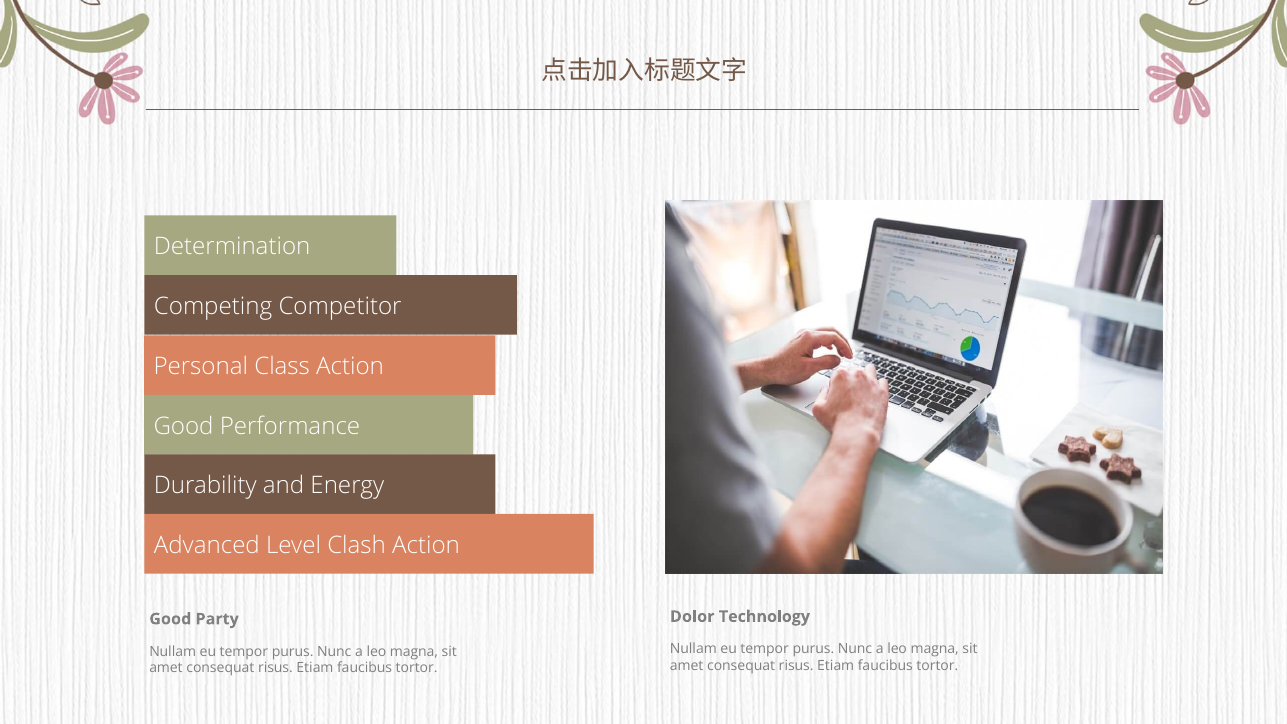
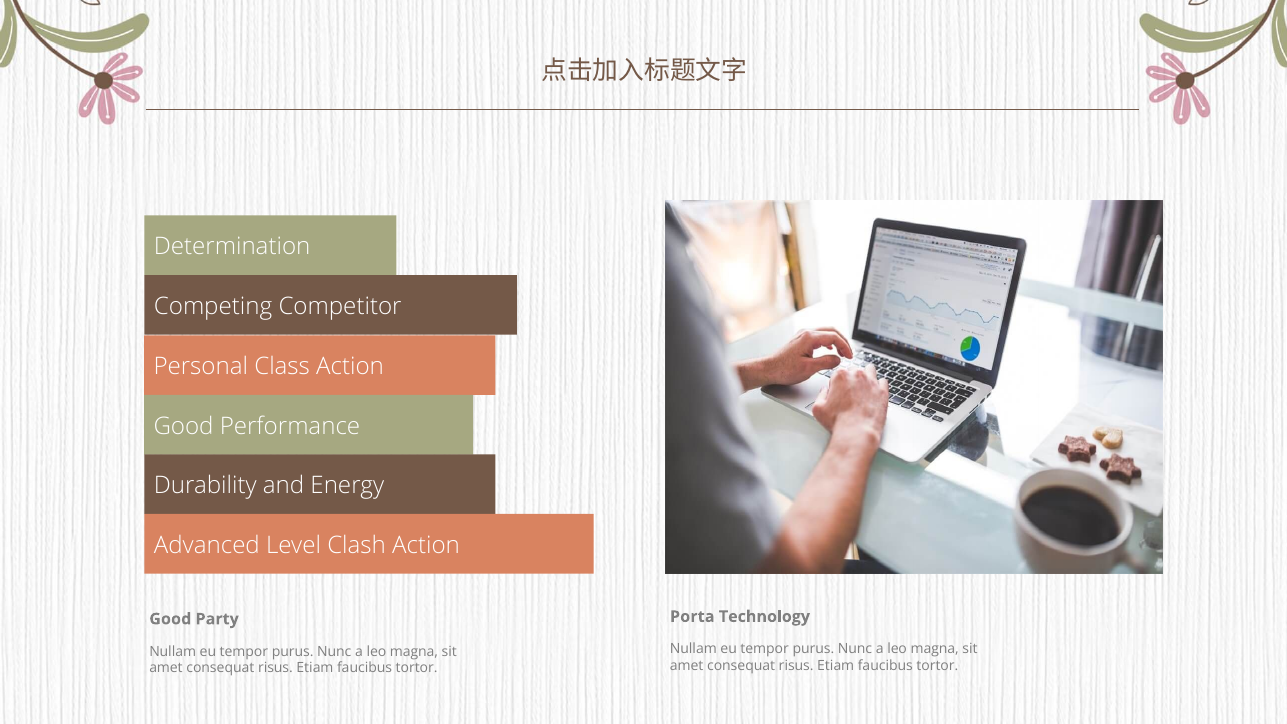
Dolor: Dolor -> Porta (692, 617)
